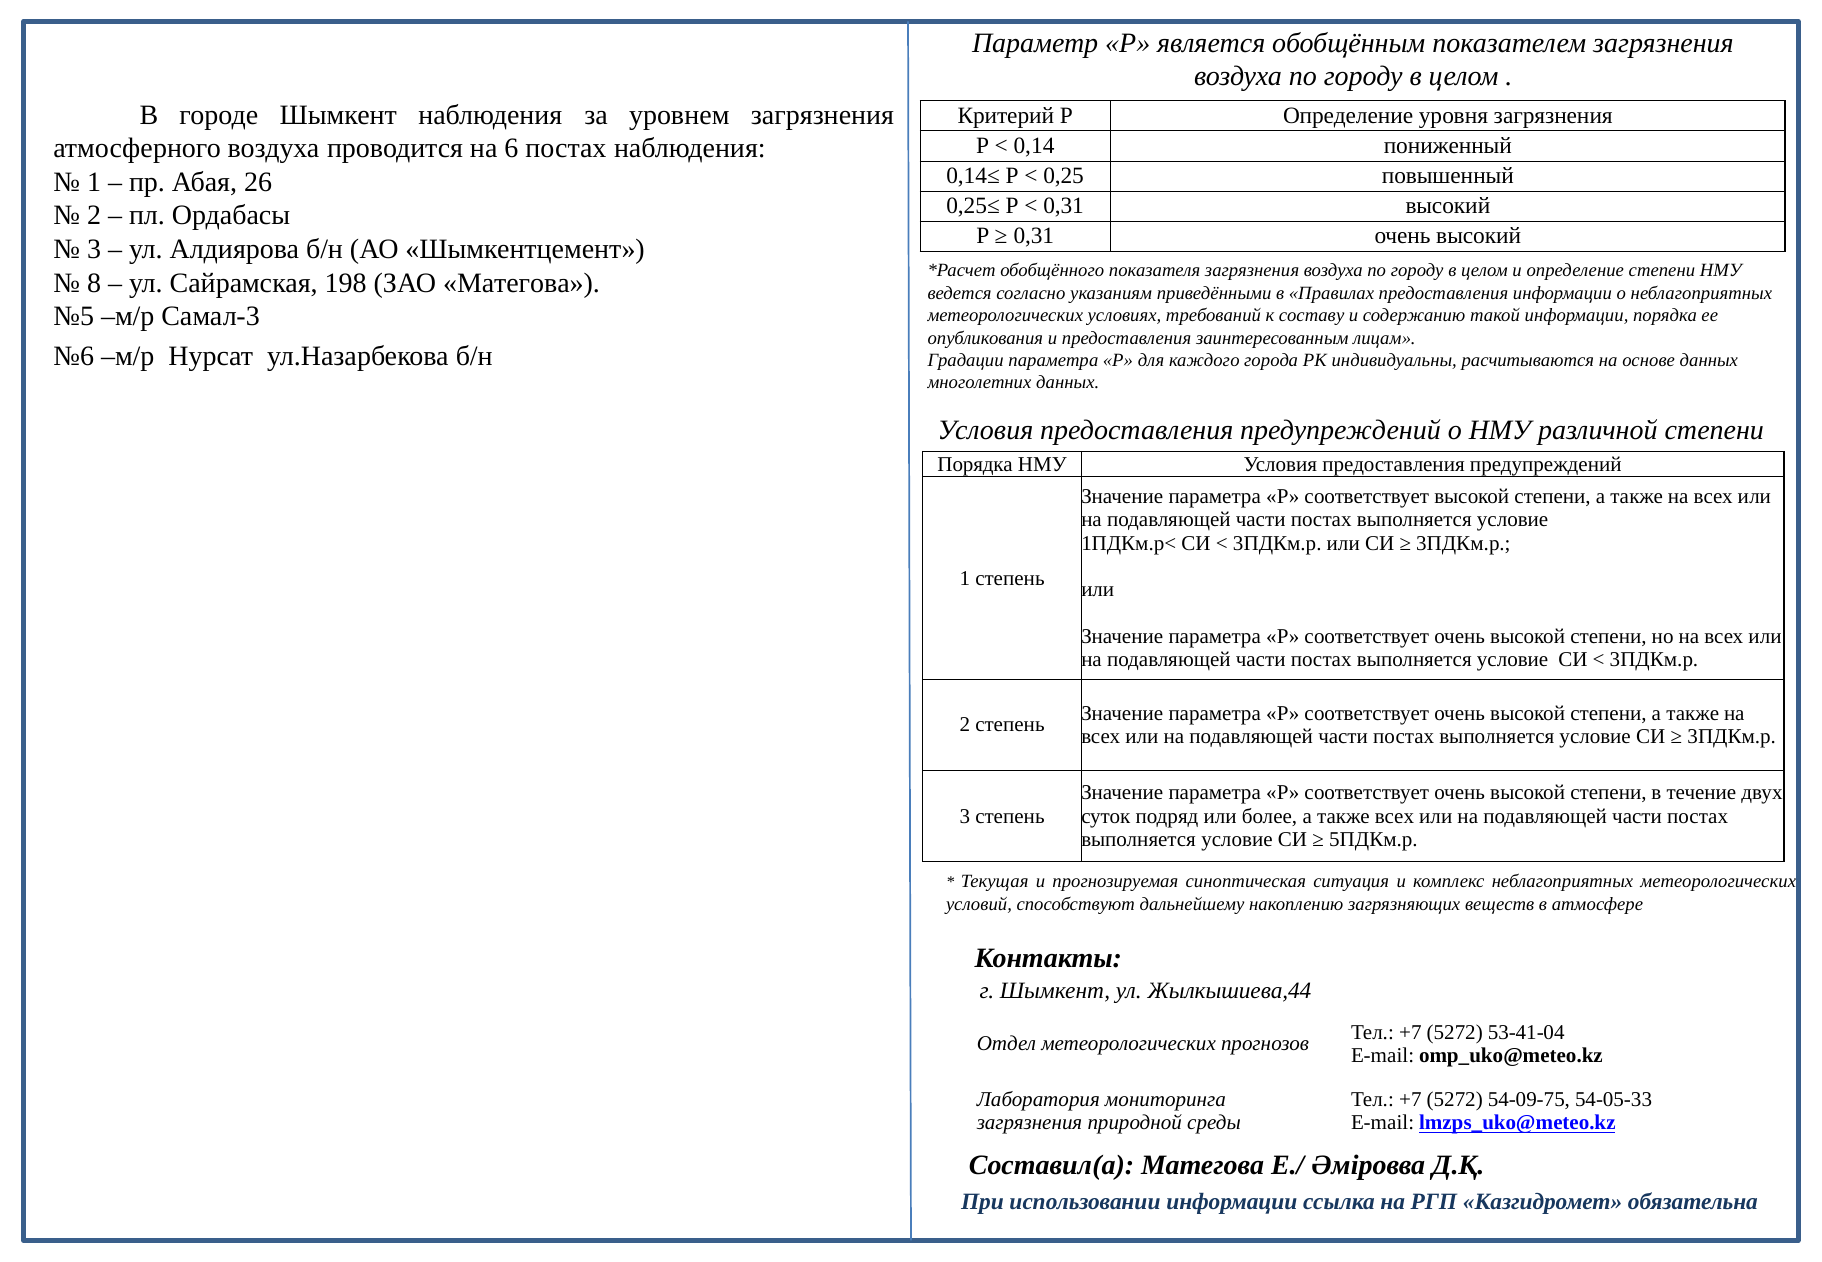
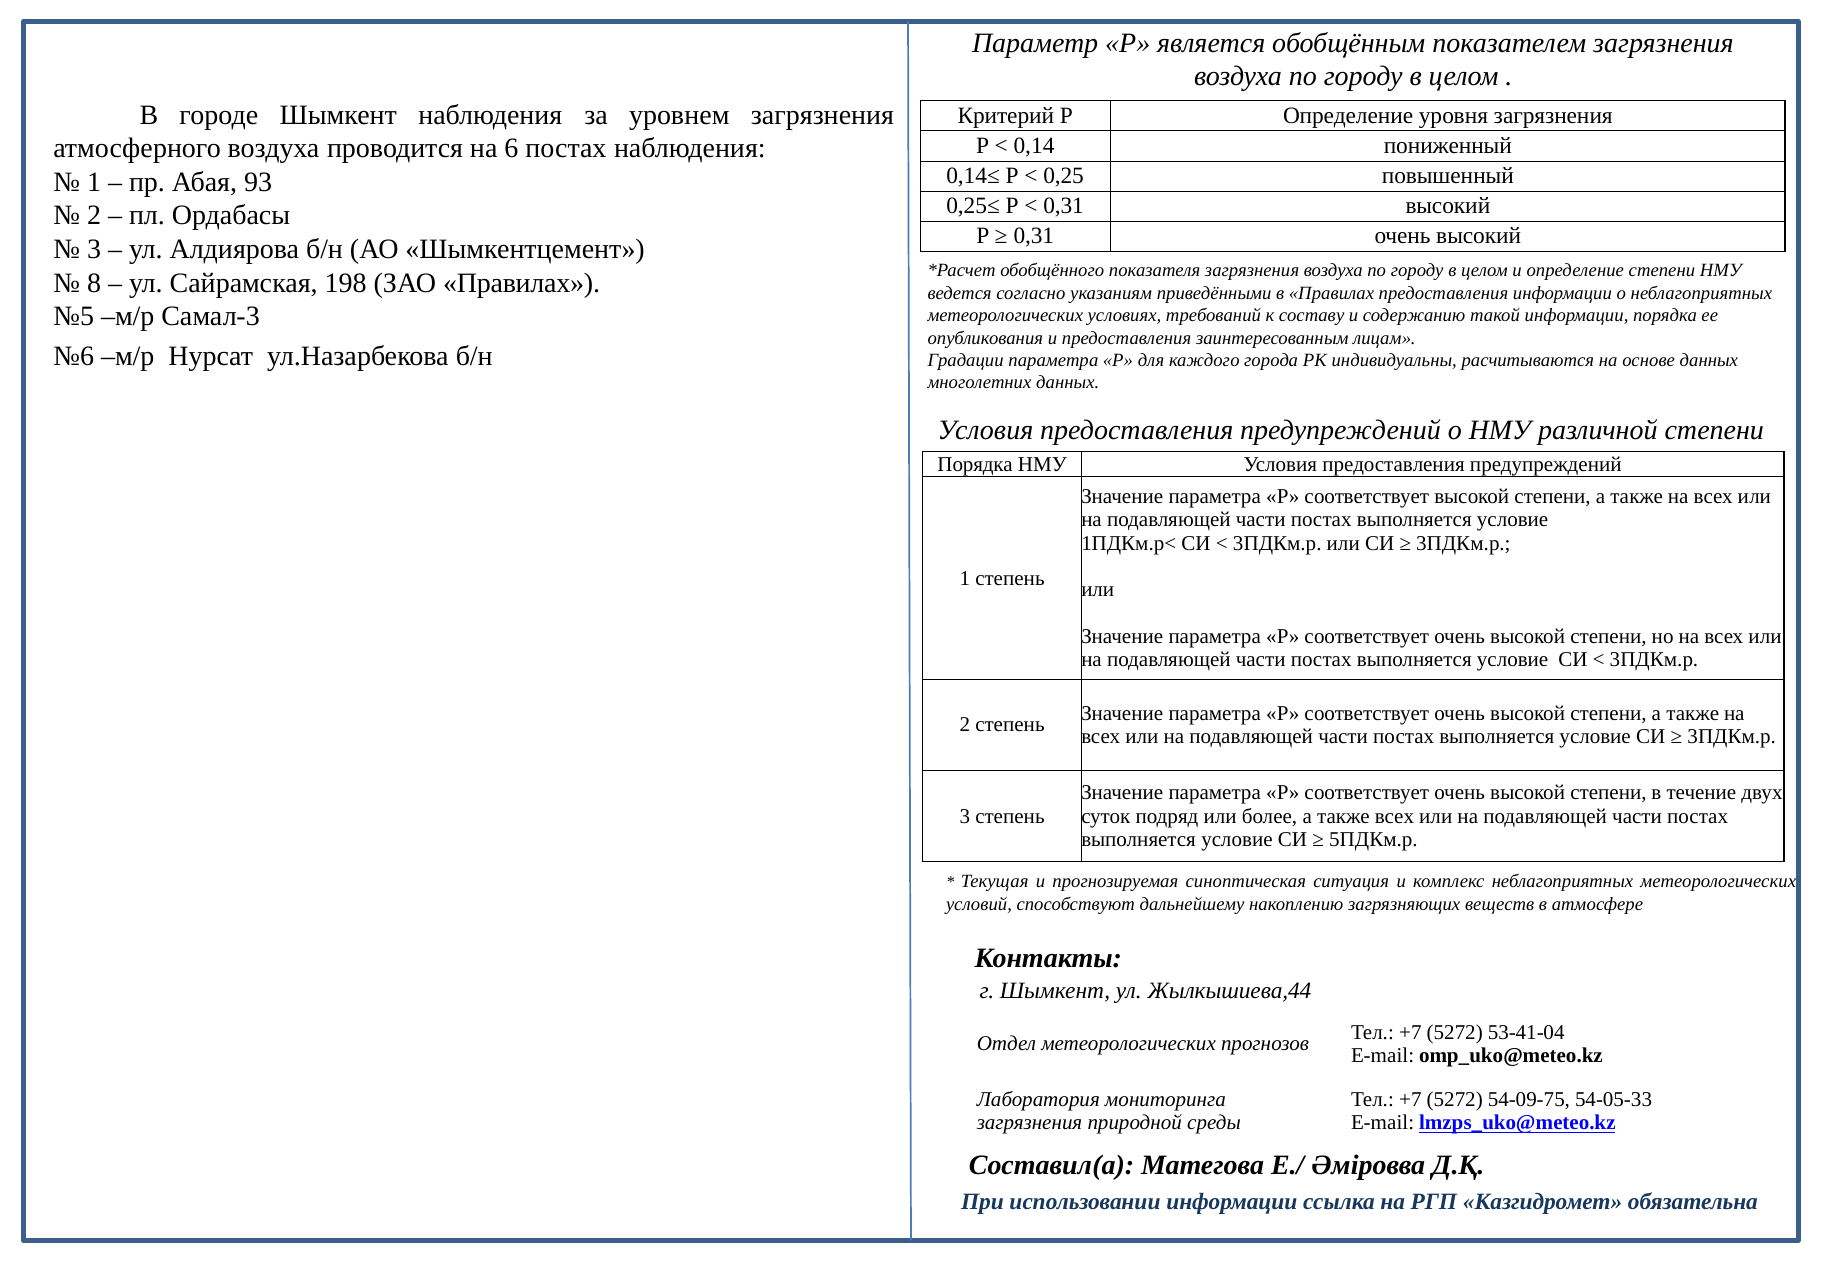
26: 26 -> 93 (258, 182)
ЗАО Матегова: Матегова -> Правилах (522, 283)
